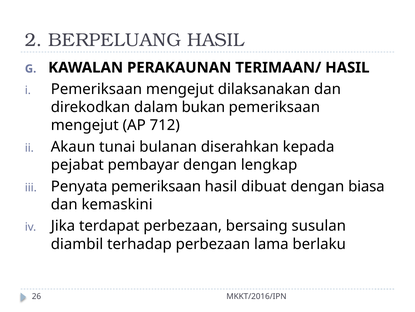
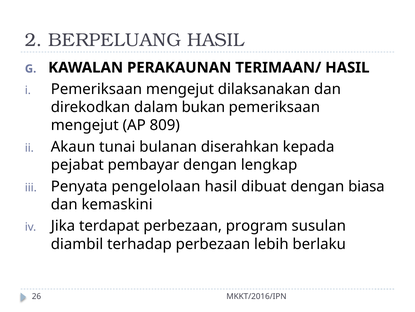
712: 712 -> 809 (165, 125)
Penyata pemeriksaan: pemeriksaan -> pengelolaan (156, 186)
bersaing: bersaing -> program (257, 225)
lama: lama -> lebih (271, 244)
